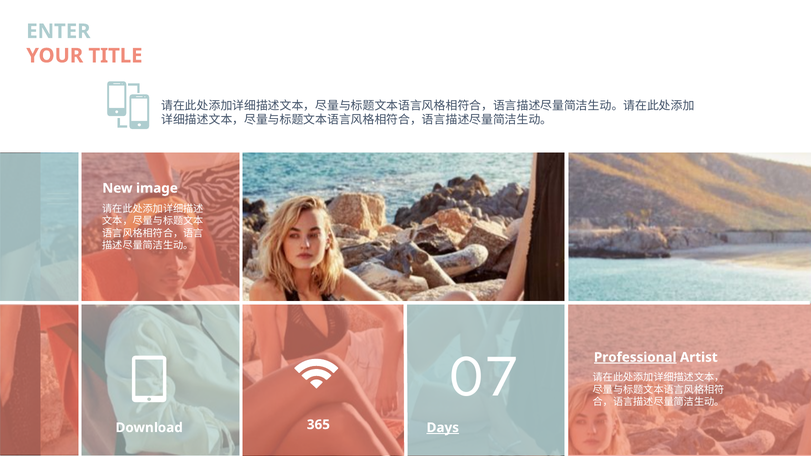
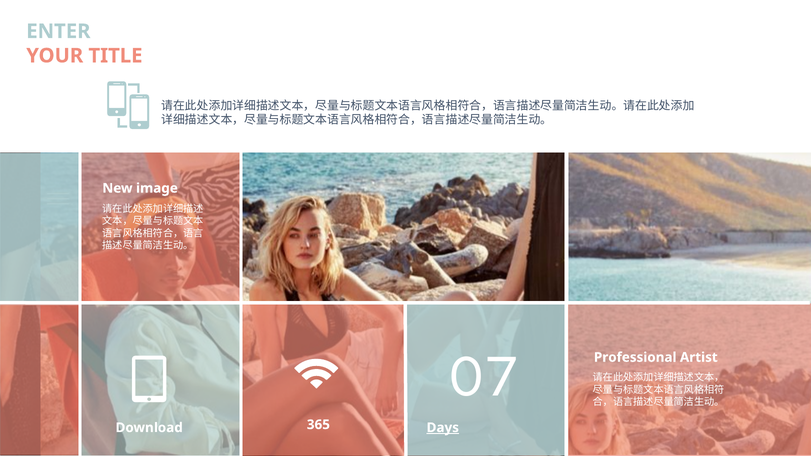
Professional underline: present -> none (635, 357)
